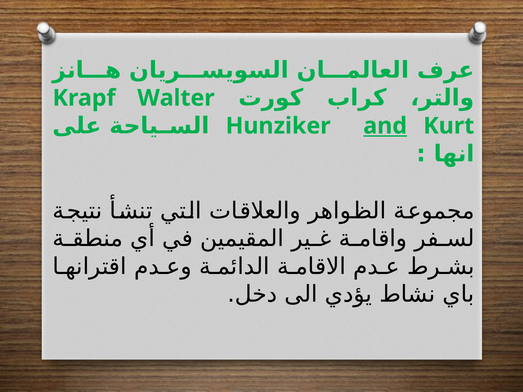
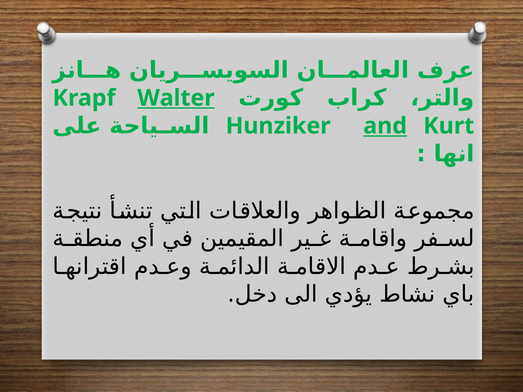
Walter underline: none -> present (176, 98)
